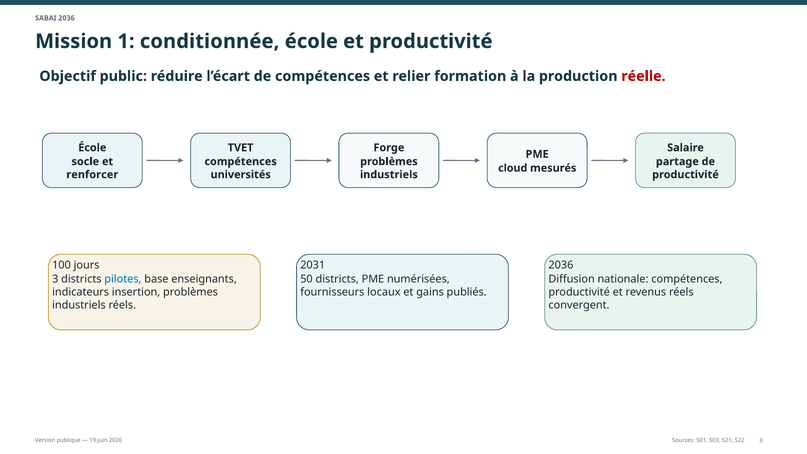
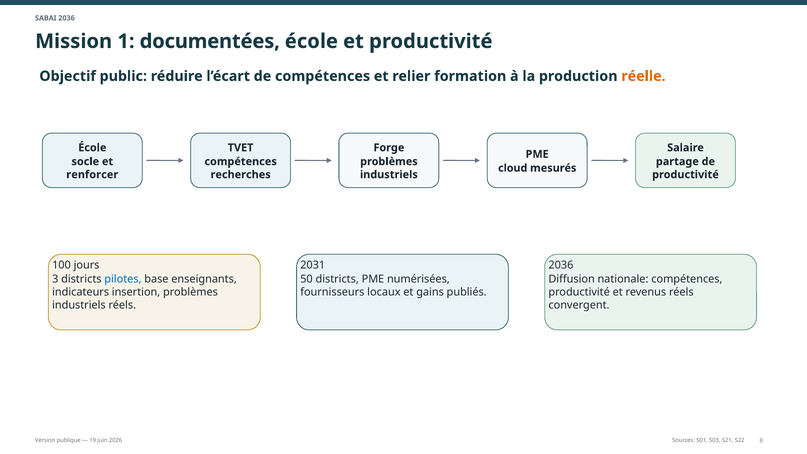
conditionnée: conditionnée -> documentées (210, 41)
réelle colour: red -> orange (643, 76)
universités: universités -> recherches (241, 175)
